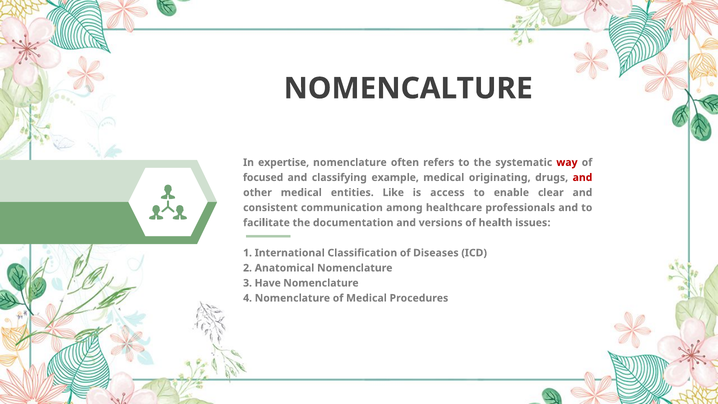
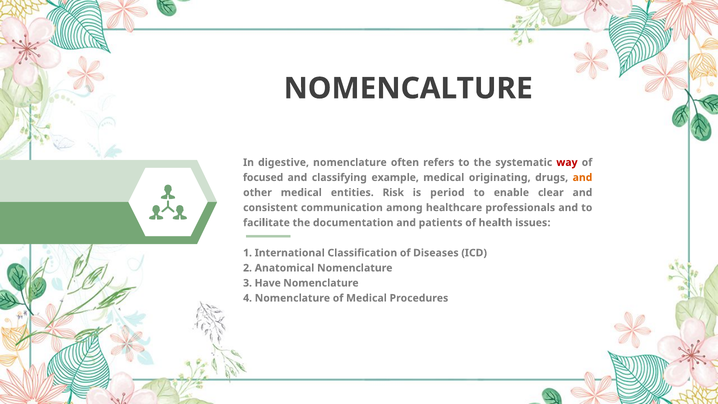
expertise: expertise -> digestive (284, 162)
and colour: red -> orange (582, 177)
Like: Like -> Risk (393, 193)
access: access -> period (447, 193)
versions: versions -> patients (441, 223)
